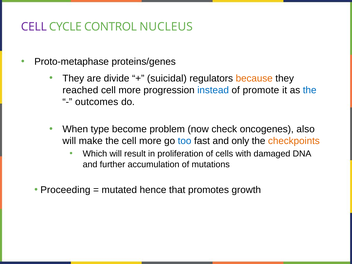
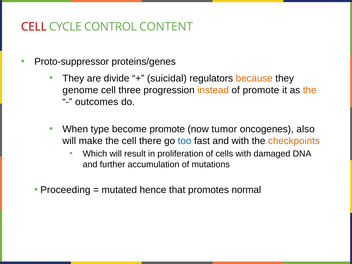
CELL colour: purple -> red (34, 27)
NUCLEUS: NUCLEUS -> CONTENT (166, 27)
Proto-metaphase: Proto-metaphase -> Proto-suppressor (72, 62)
reached: reached -> genome (80, 90)
more: more -> three (130, 90)
instead colour: blue -> orange (213, 90)
the colour: blue -> orange (310, 90)
become problem: problem -> promote (167, 129)
check: check -> tumor (224, 129)
the cell more: more -> there (150, 141)
and only: only -> with (240, 141)
growth: growth -> normal (246, 190)
